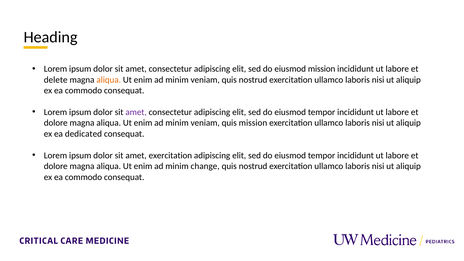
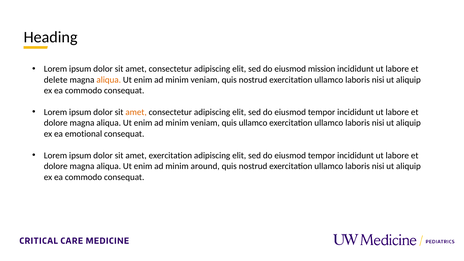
amet colour: purple -> orange (136, 112)
quis mission: mission -> ullamco (253, 123)
dedicated: dedicated -> emotional (84, 134)
change: change -> around (205, 166)
